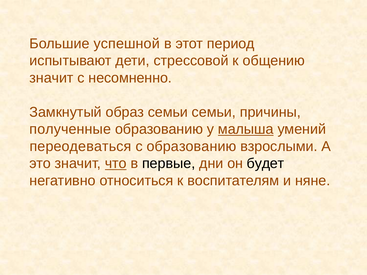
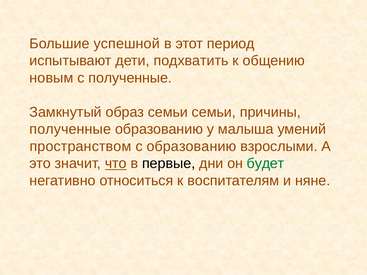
стрессовой: стрессовой -> подхватить (191, 61)
значит: значит -> новым (51, 78)
с несомненно: несомненно -> полученные (130, 78)
малыша underline: present -> none (246, 129)
переодеваться: переодеваться -> пространством (80, 146)
будет colour: black -> green (266, 164)
